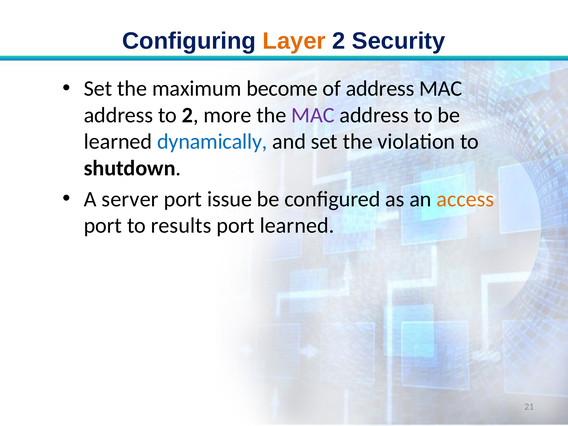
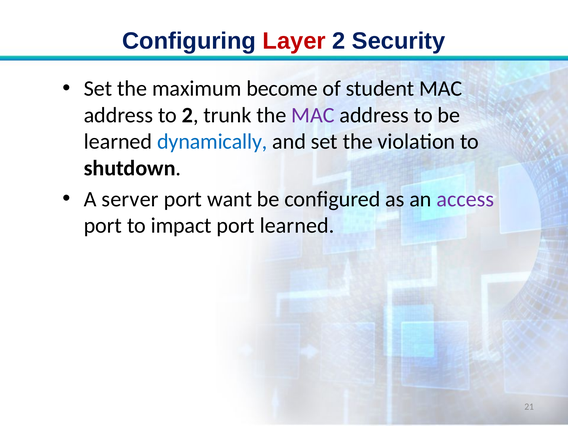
Layer colour: orange -> red (294, 41)
of address: address -> student (380, 89)
more: more -> trunk (228, 115)
issue: issue -> want (230, 199)
access colour: orange -> purple (465, 199)
results: results -> impact (181, 226)
